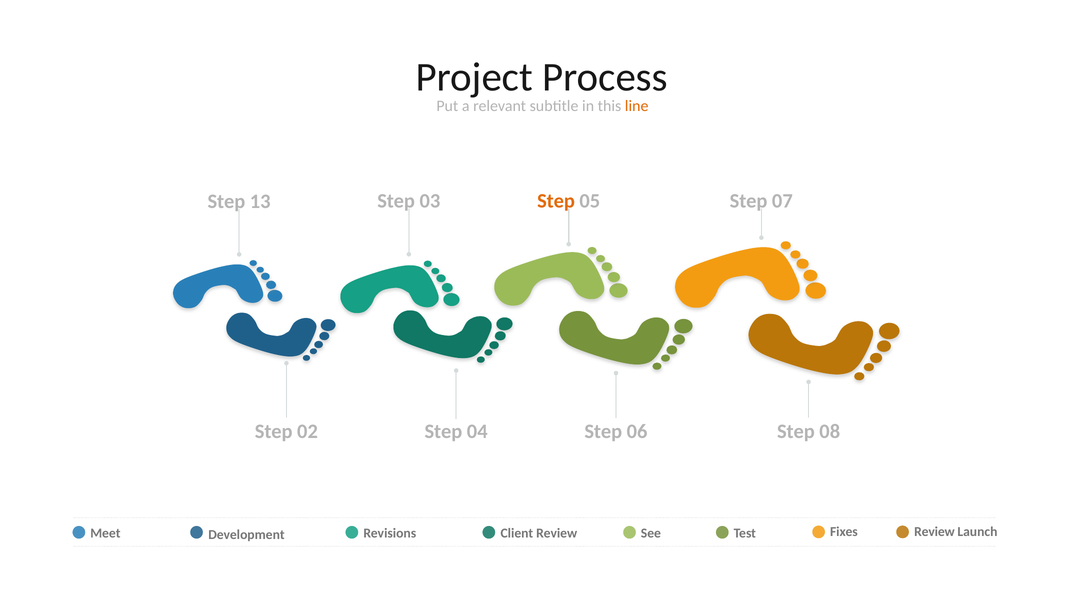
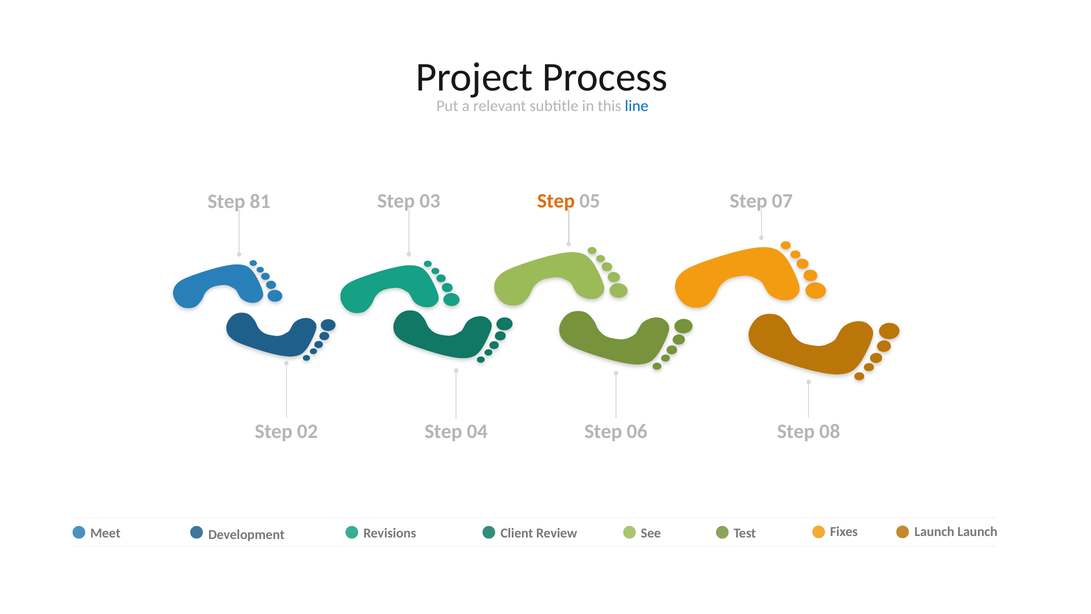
line colour: orange -> blue (637, 106)
13: 13 -> 81 (260, 201)
See Review: Review -> Launch (934, 531)
